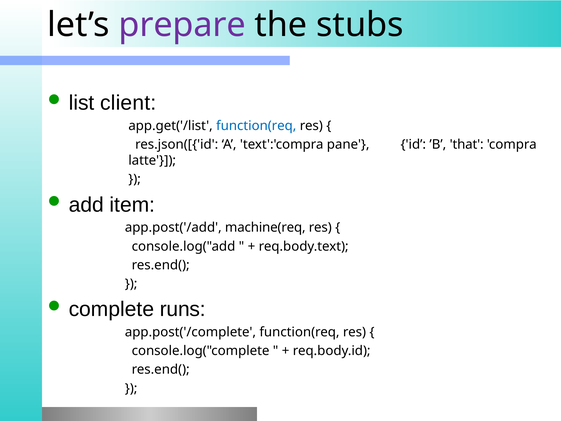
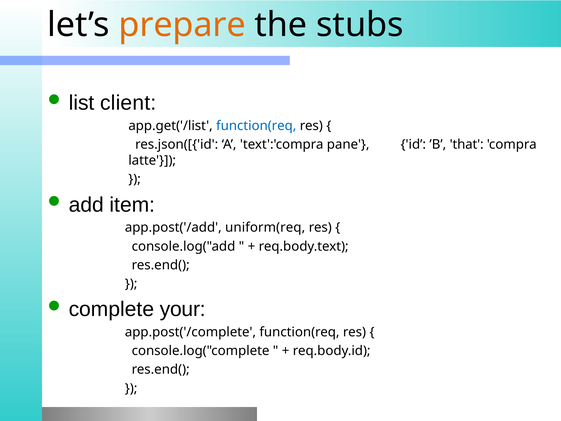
prepare colour: purple -> orange (182, 25)
machine(req: machine(req -> uniform(req (265, 227)
runs: runs -> your (183, 309)
